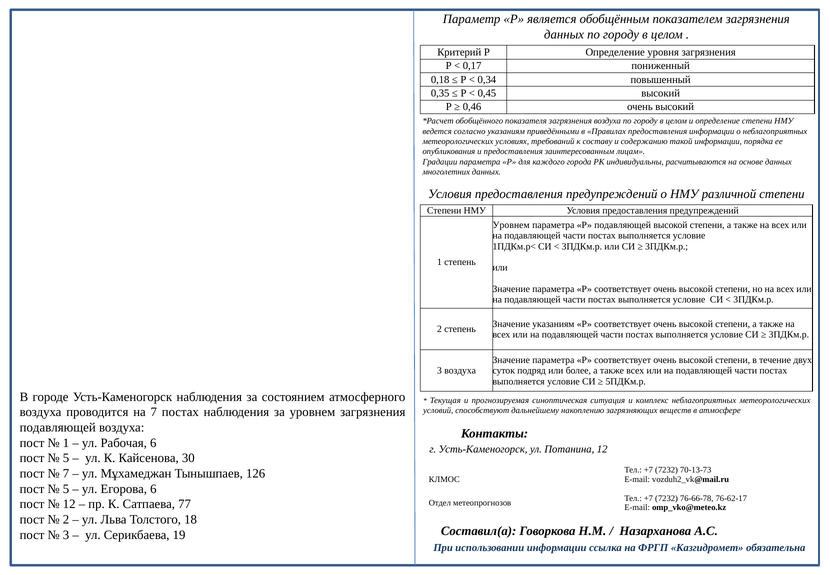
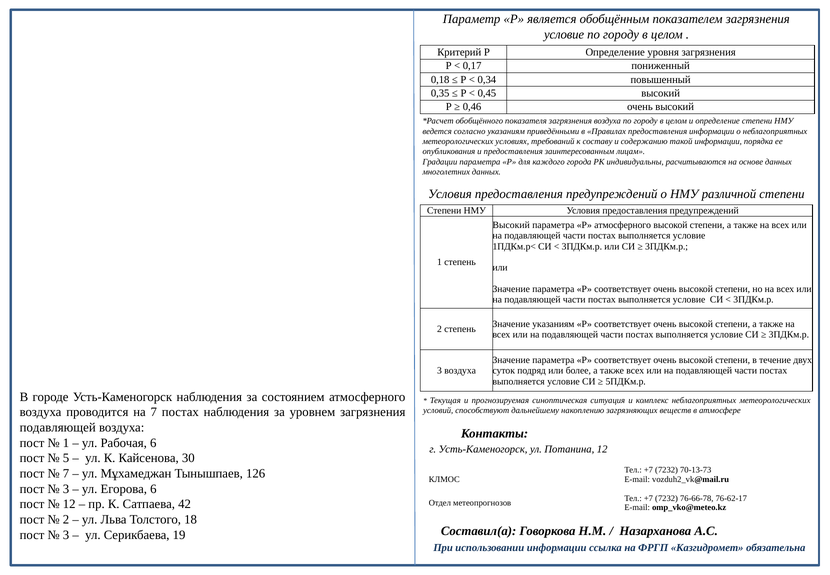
данных: данных -> условие (564, 34)
Уровнем: Уровнем -> Высокий (511, 225)
Р подавляющей: подавляющей -> атмосферного (623, 225)
5: 5 -> 3 (66, 489)
77: 77 -> 42 (185, 504)
